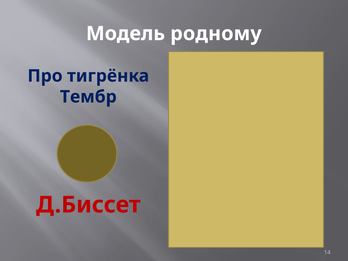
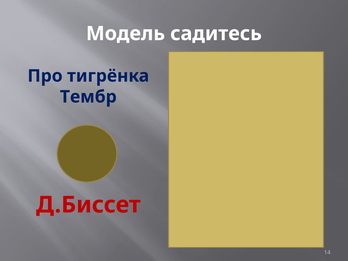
родному: родному -> садитесь (216, 34)
